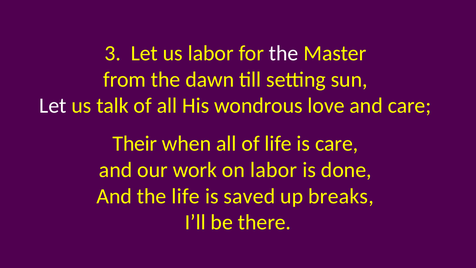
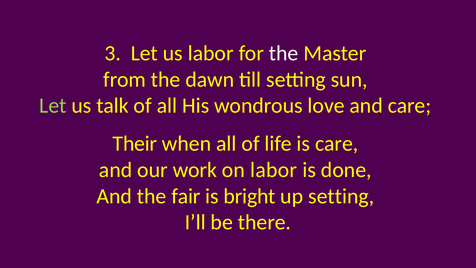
Let colour: white -> light green (53, 106)
the life: life -> fair (186, 196)
saved: saved -> bright (250, 196)
up breaks: breaks -> setting (341, 196)
